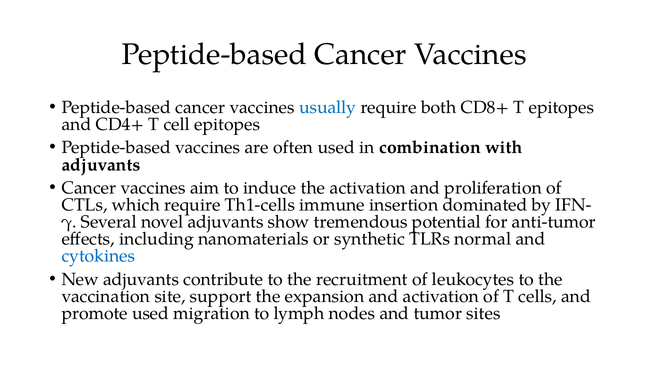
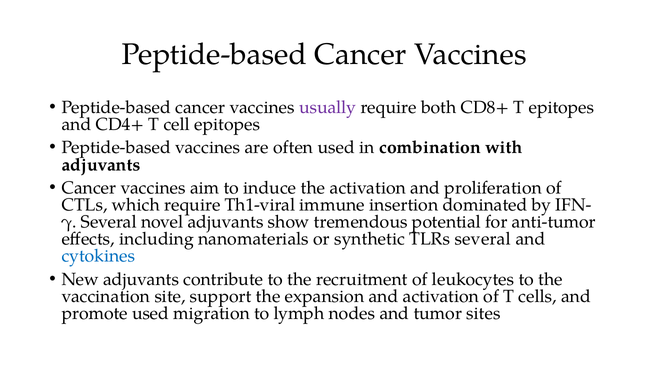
usually colour: blue -> purple (328, 107)
Th1-cells: Th1-cells -> Th1-viral (260, 205)
TLRs normal: normal -> several (483, 239)
